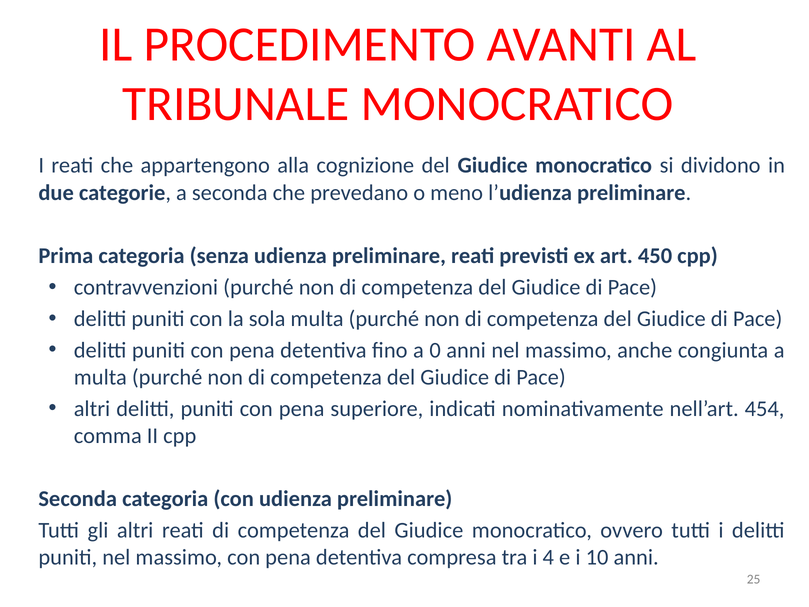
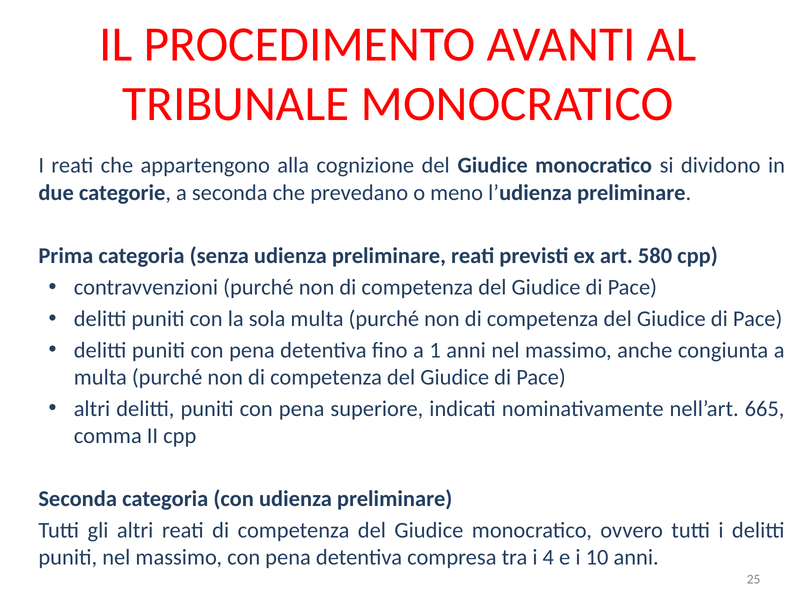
450: 450 -> 580 (655, 256)
0: 0 -> 1 (435, 350)
454: 454 -> 665 (765, 409)
